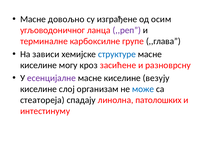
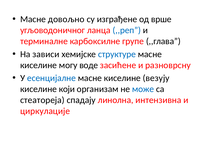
осим: осим -> врше (161, 19)
,,реп colour: purple -> blue (127, 30)
кроз: кроз -> воде (89, 65)
есенцијалне colour: purple -> blue (51, 78)
слој: слој -> који (67, 89)
патолошких: патолошких -> интензивна (158, 100)
интестинуму: интестинуму -> циркулације (45, 111)
